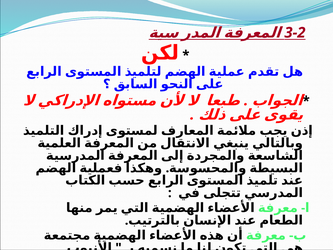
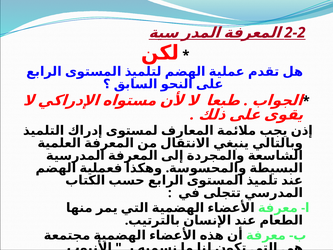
3-2: 3-2 -> 2-2 (295, 33)
